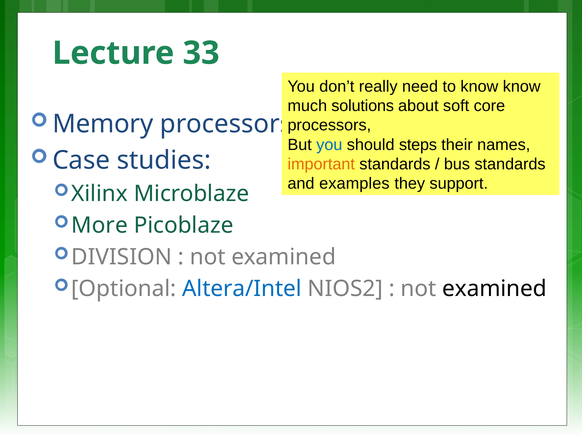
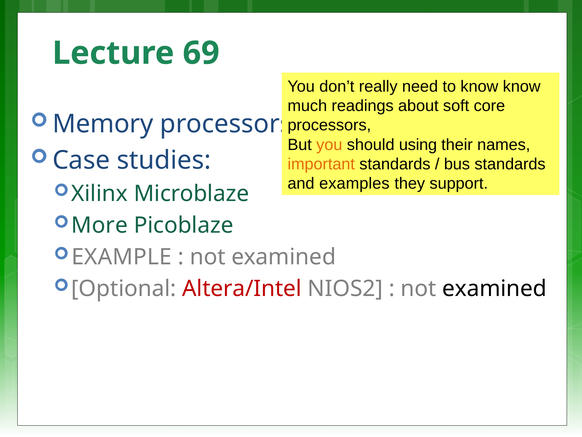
33: 33 -> 69 (201, 53)
solutions: solutions -> readings (363, 106)
you colour: blue -> orange (329, 144)
steps: steps -> using (418, 144)
DIVISION: DIVISION -> EXAMPLE (122, 257)
Altera/Intel colour: blue -> red (242, 288)
